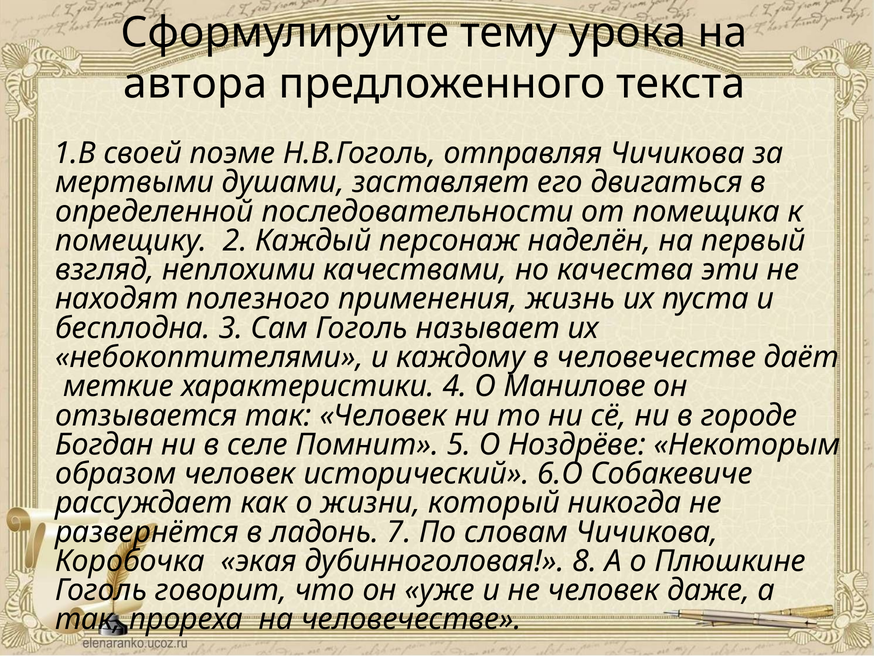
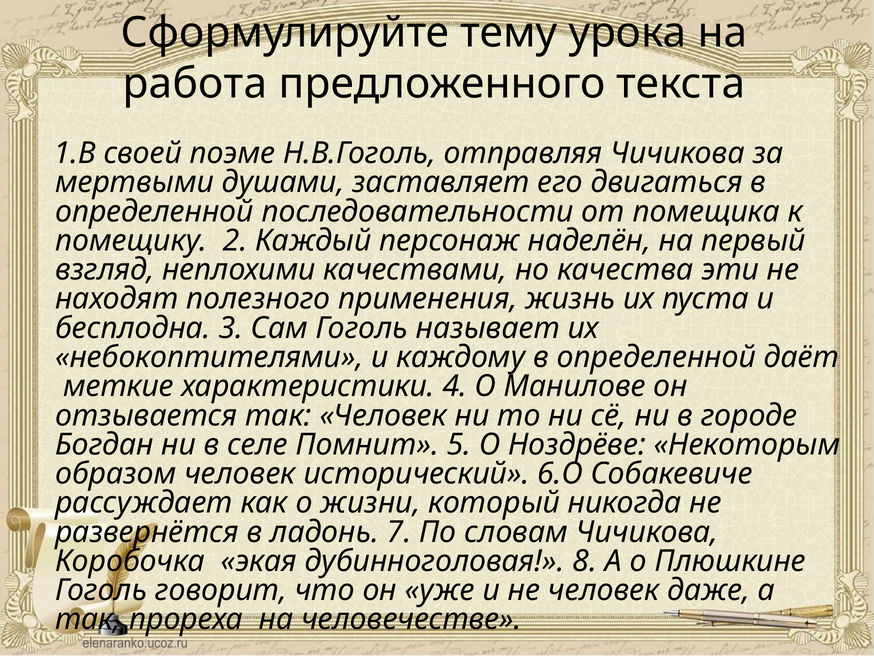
автора: автора -> работа (195, 84)
каждому в человечестве: человечестве -> определенной (656, 357)
